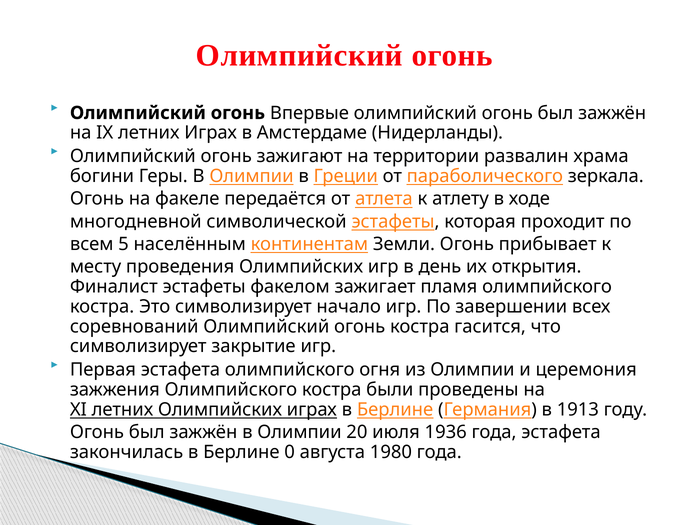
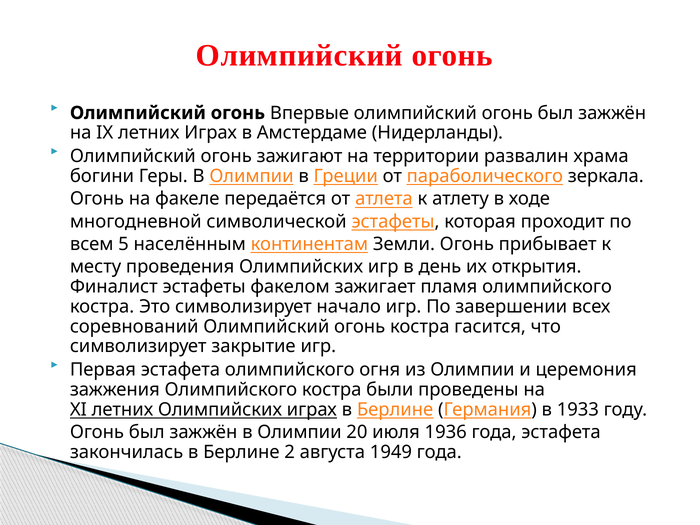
1913: 1913 -> 1933 (578, 410)
0: 0 -> 2 (290, 452)
1980: 1980 -> 1949 (391, 452)
